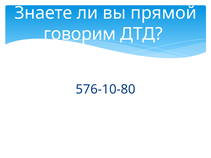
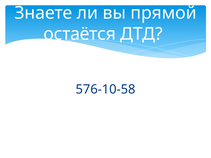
говорим: говорим -> остаётся (80, 34)
576-10-80: 576-10-80 -> 576-10-58 (106, 90)
